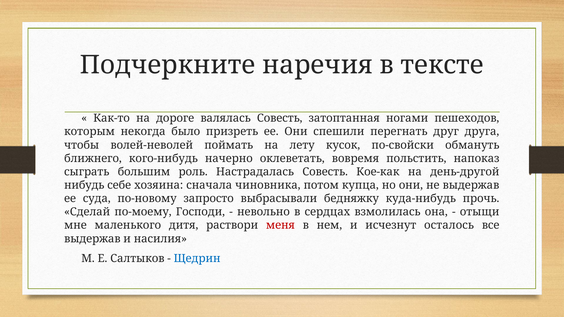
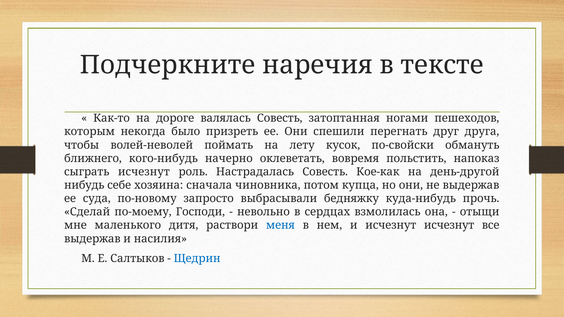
сыграть большим: большим -> исчезнут (144, 172)
меня colour: red -> blue (280, 225)
исчезнут осталось: осталось -> исчезнут (449, 225)
